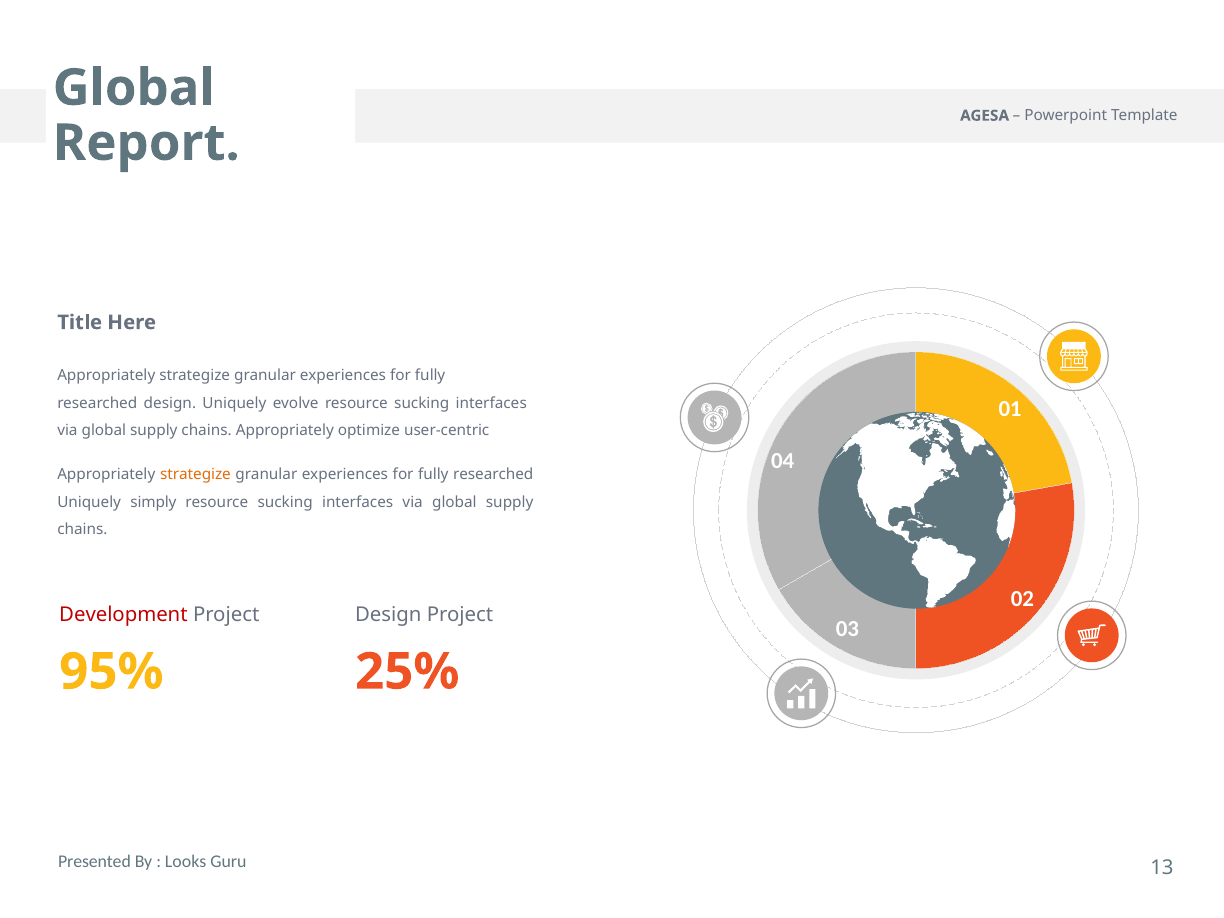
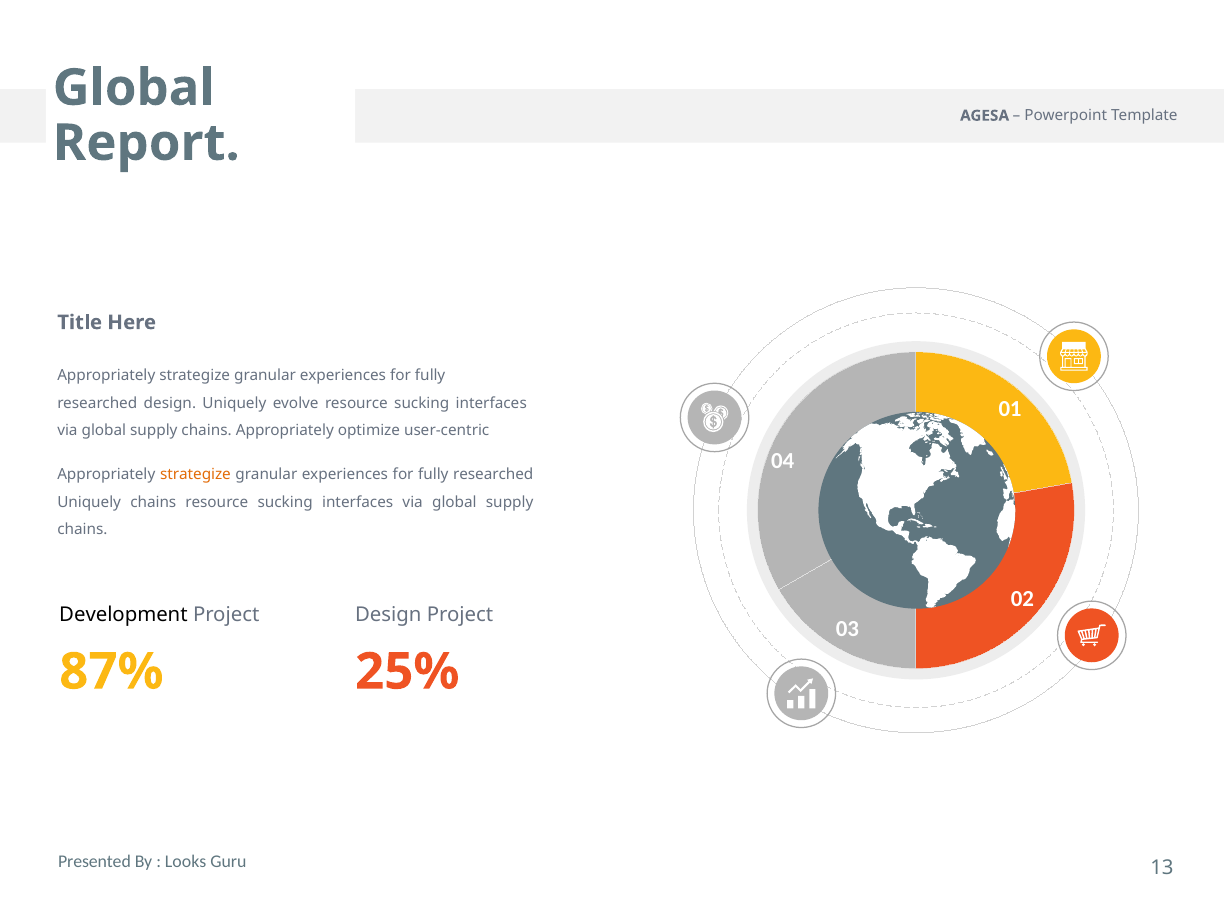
Uniquely simply: simply -> chains (153, 502)
Development colour: red -> black (123, 615)
95%: 95% -> 87% (111, 672)
